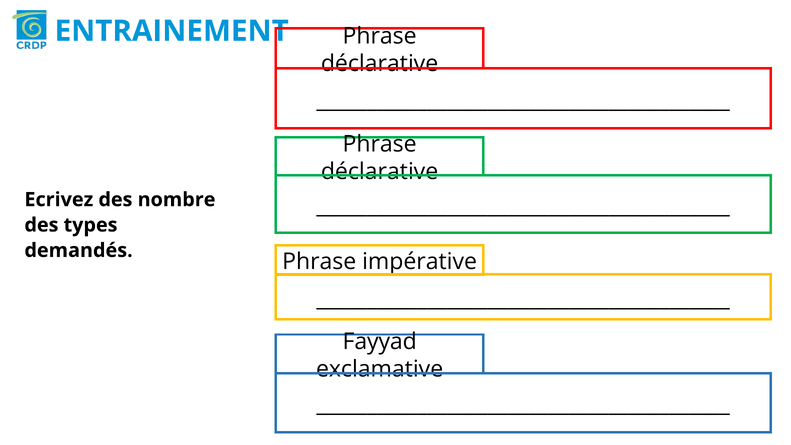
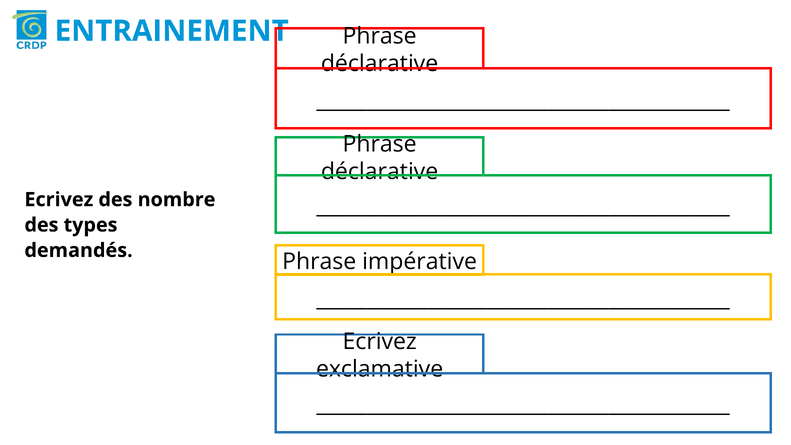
Fayyad: Fayyad -> Ecrivez (380, 342)
